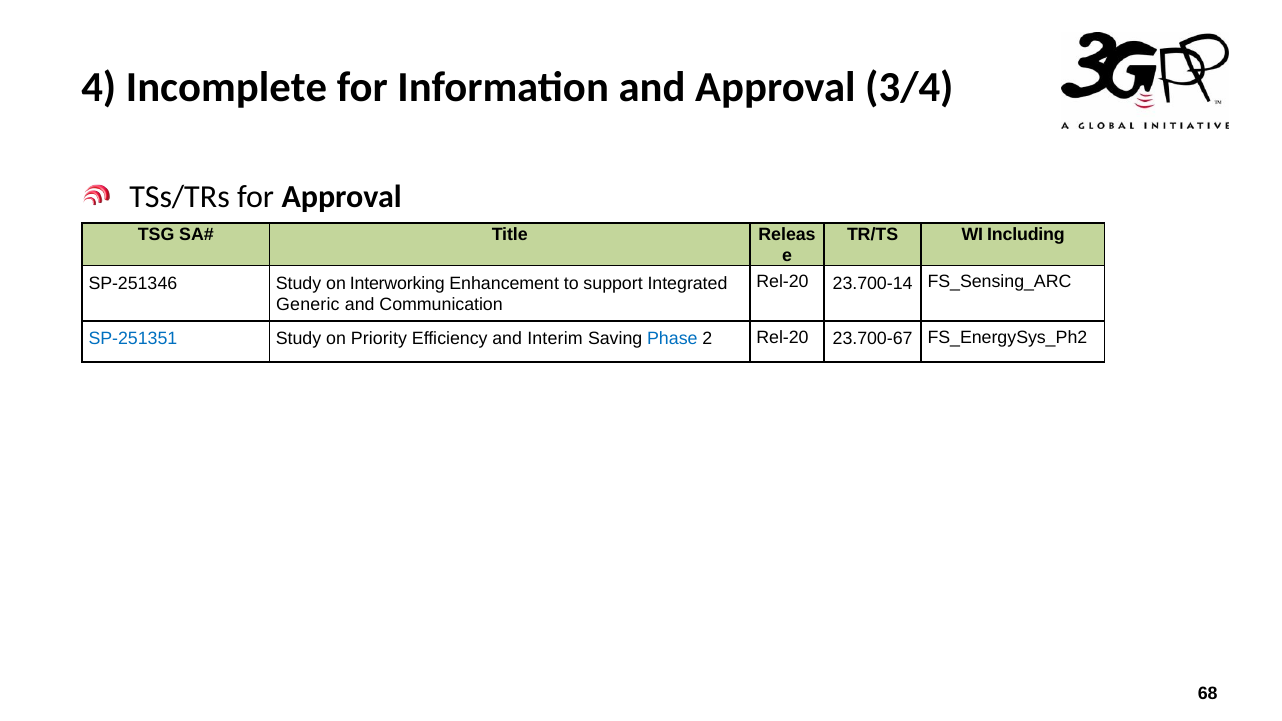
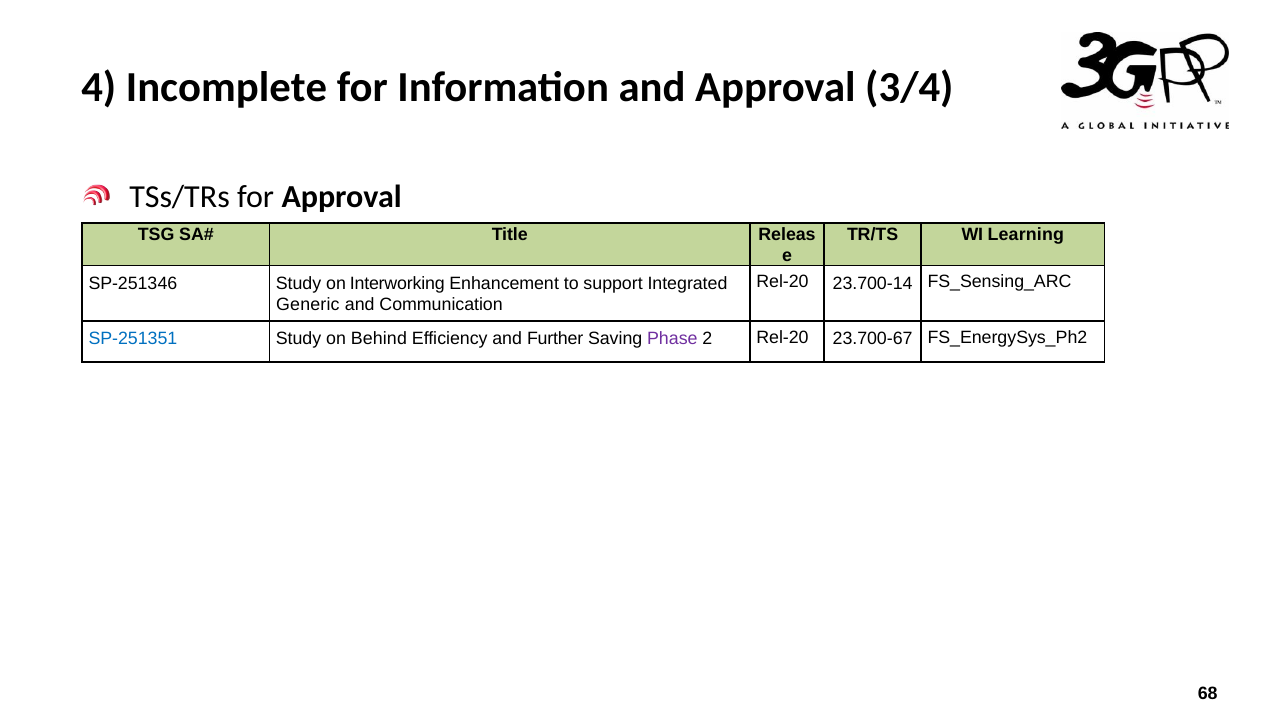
Including: Including -> Learning (1026, 235)
Priority: Priority -> Behind (379, 339)
Interim: Interim -> Further (555, 339)
Phase colour: blue -> purple (672, 339)
